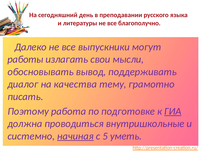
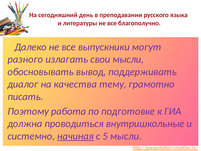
работы: работы -> разного (25, 59)
ГИА underline: present -> none (173, 111)
5 уметь: уметь -> мысли (126, 136)
